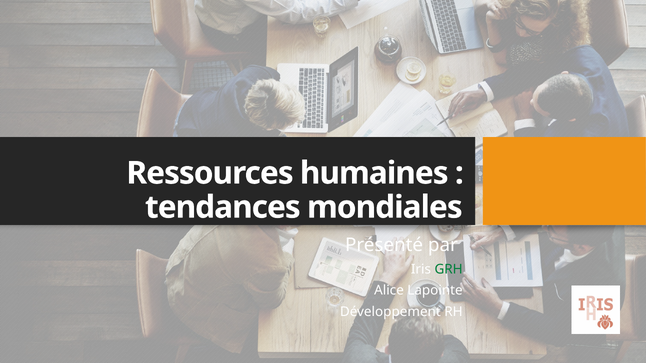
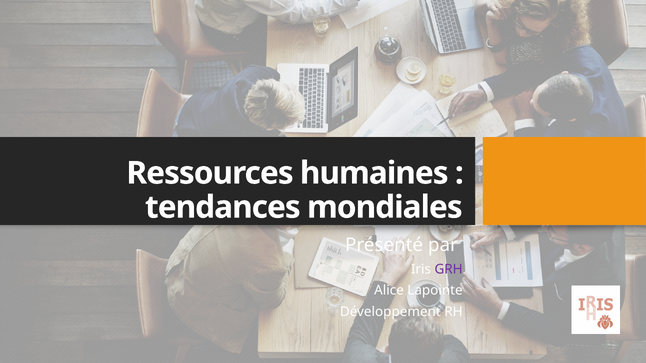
GRH colour: green -> purple (449, 270)
